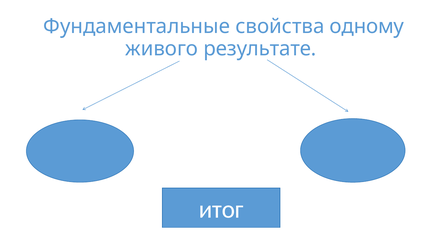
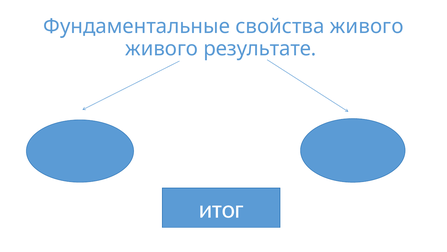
свойства одному: одному -> живого (367, 26)
